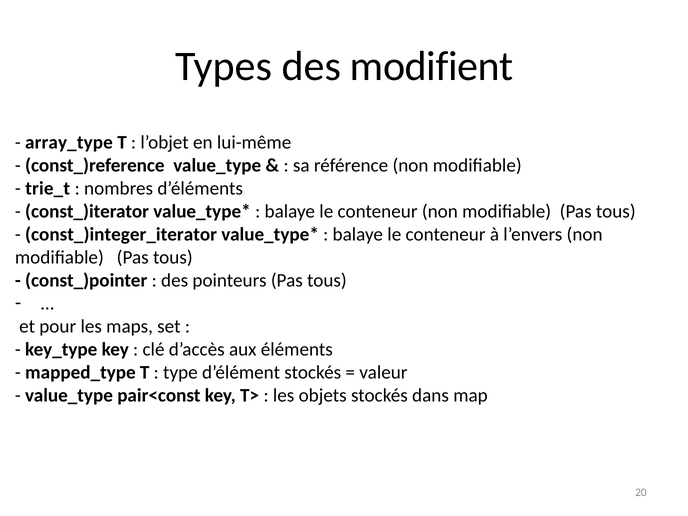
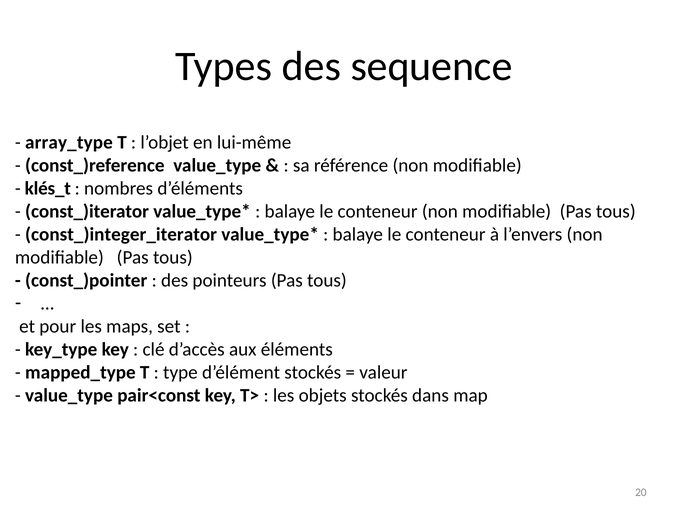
modifient: modifient -> sequence (432, 67)
trie_t: trie_t -> klés_t (48, 189)
